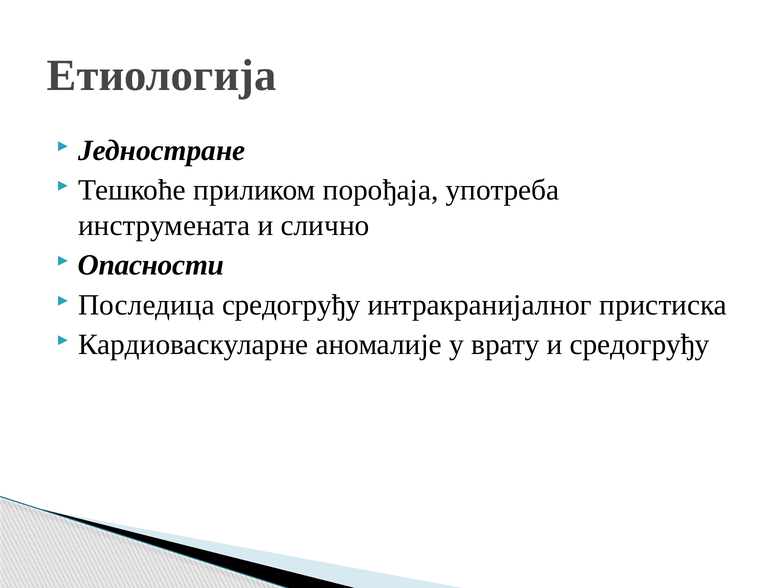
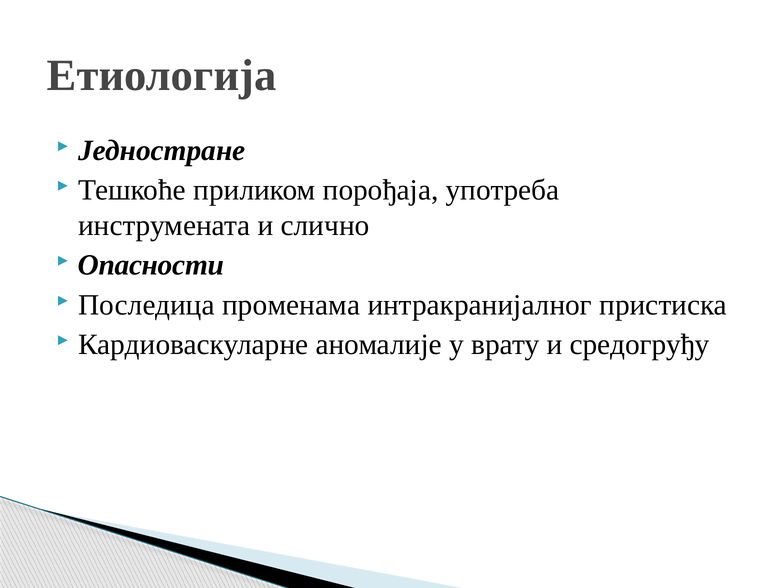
Последица средогруђу: средогруђу -> променама (291, 305)
